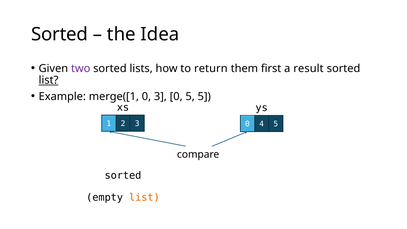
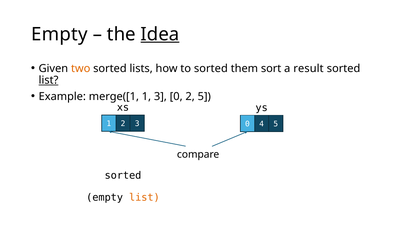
Sorted: Sorted -> Empty (59, 34)
Idea underline: none -> present (160, 34)
two colour: purple -> orange (81, 68)
to return: return -> sorted (211, 68)
first: first -> sort (271, 68)
merge([1 0: 0 -> 1 (146, 96)
0 5: 5 -> 2 (190, 96)
